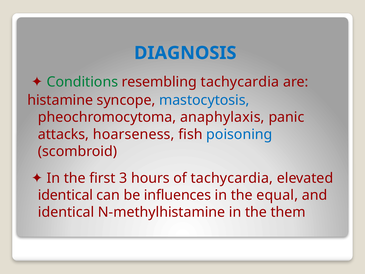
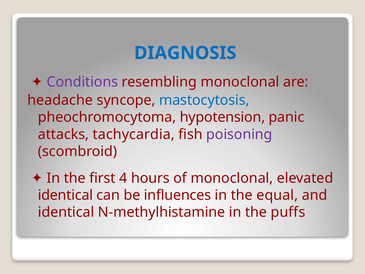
Conditions colour: green -> purple (82, 82)
resembling tachycardia: tachycardia -> monoclonal (240, 82)
histamine: histamine -> headache (60, 100)
anaphylaxis: anaphylaxis -> hypotension (222, 117)
hoarseness: hoarseness -> tachycardia (134, 134)
poisoning colour: blue -> purple (239, 134)
3: 3 -> 4 (123, 178)
of tachycardia: tachycardia -> monoclonal (232, 178)
them: them -> puffs (288, 212)
